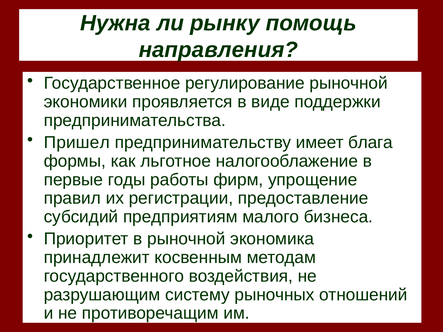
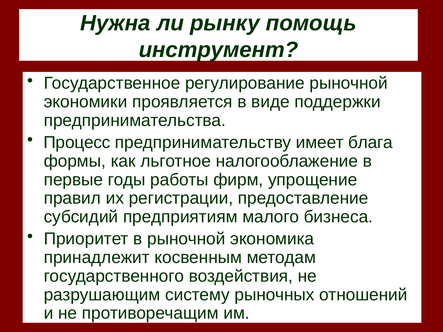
направления: направления -> инструмент (218, 50)
Пришел: Пришел -> Процесс (77, 143)
